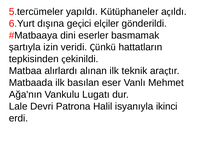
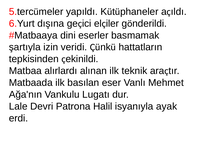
ikinci: ikinci -> ayak (167, 106)
